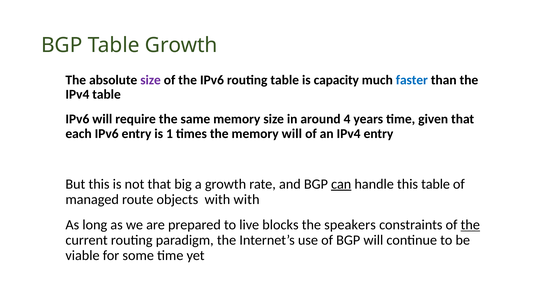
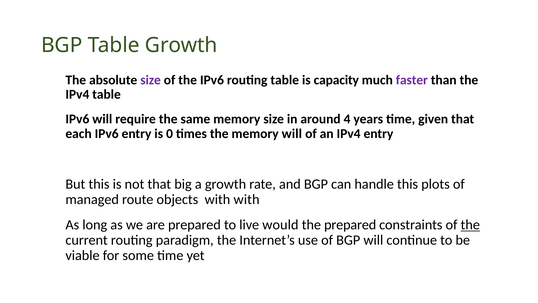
faster colour: blue -> purple (412, 80)
1: 1 -> 0 (170, 133)
can underline: present -> none (341, 184)
this table: table -> plots (436, 184)
blocks: blocks -> would (280, 225)
the speakers: speakers -> prepared (350, 225)
